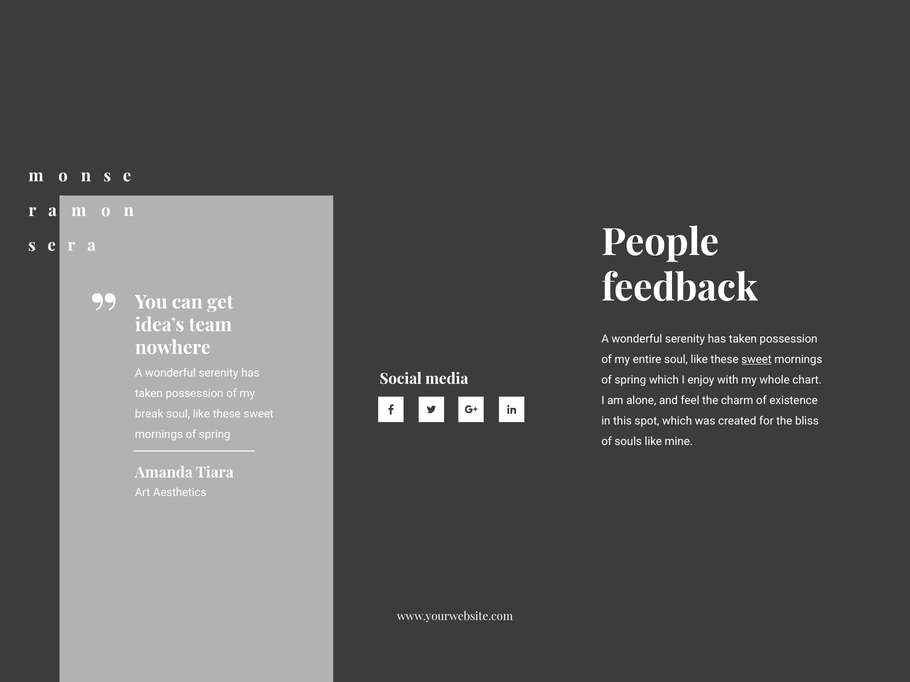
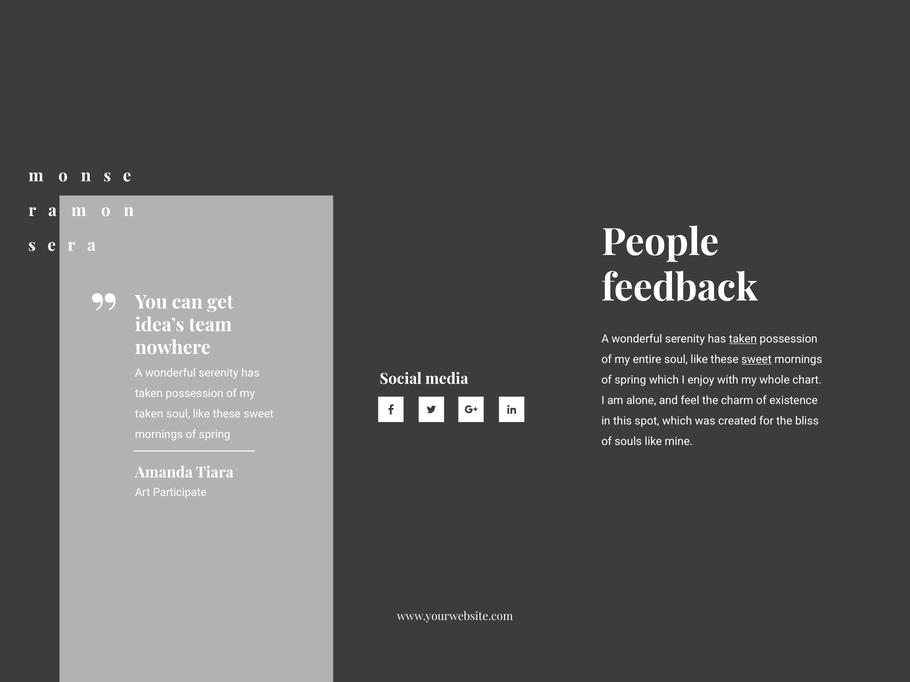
taken underline: none -> present (743, 339)
break: break -> taken (149, 414)
Aesthetics: Aesthetics -> Participate (180, 493)
